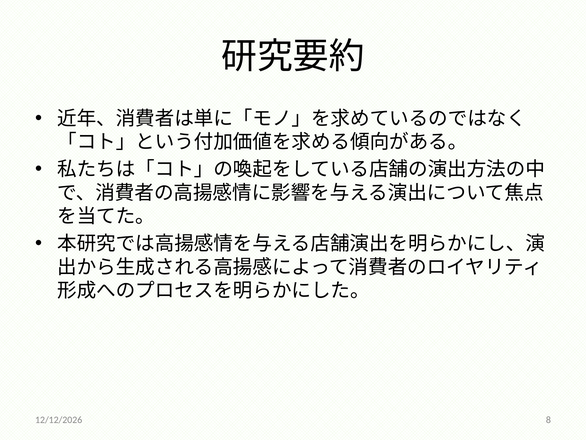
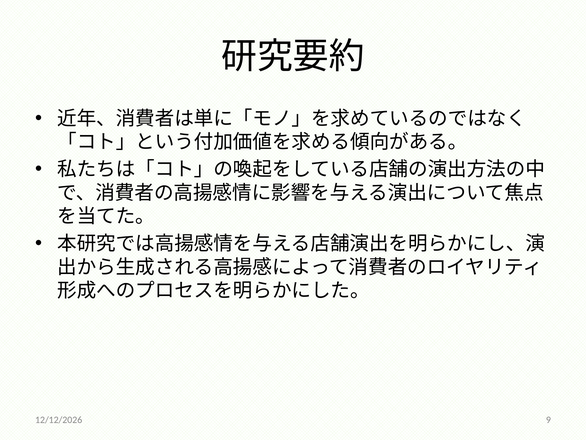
8: 8 -> 9 (548, 420)
